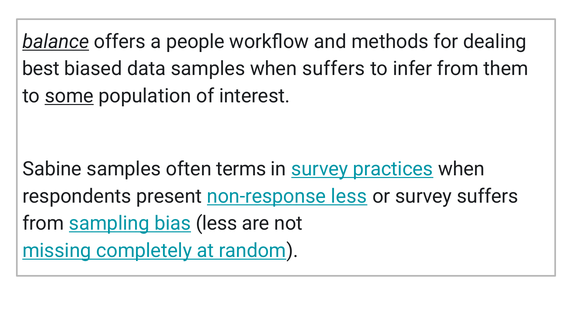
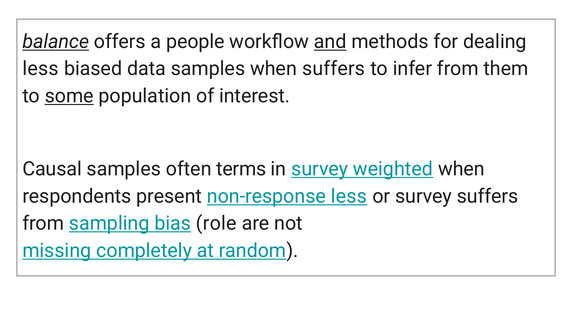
and underline: none -> present (330, 42)
best: best -> less (41, 69)
Sabine: Sabine -> Causal (52, 169)
practices: practices -> weighted (393, 169)
bias less: less -> role (216, 223)
